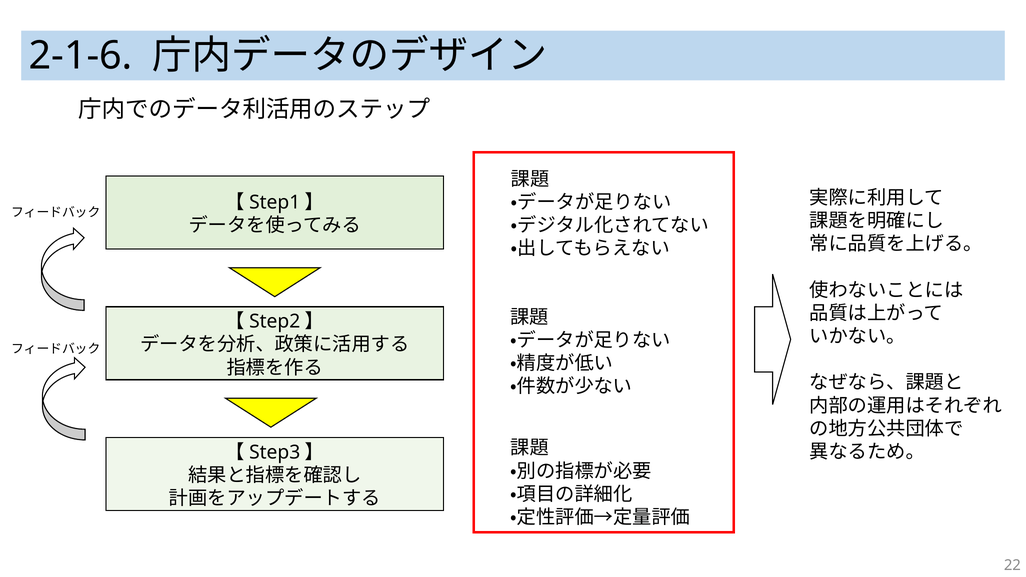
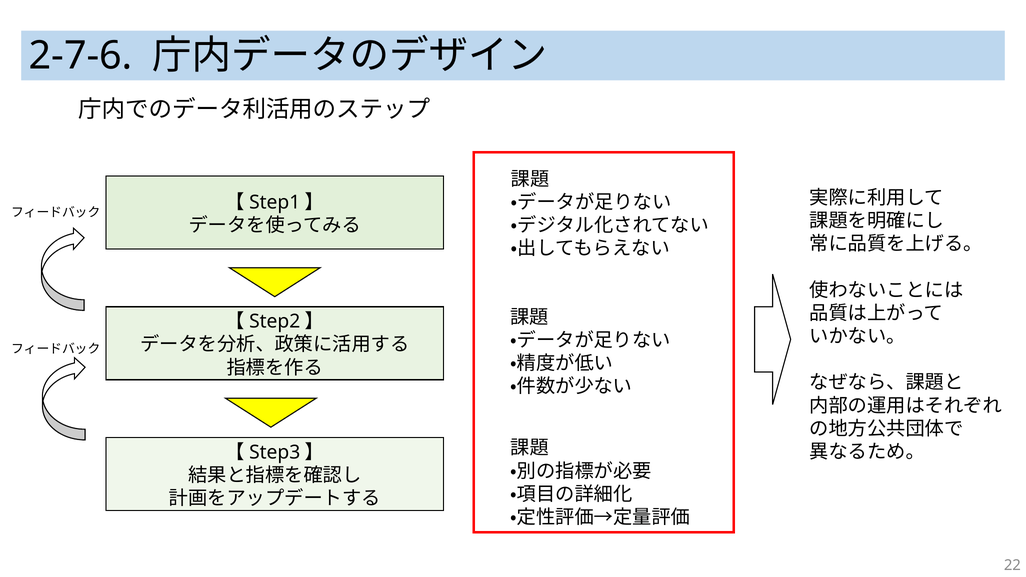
2-1-6: 2-1-6 -> 2-7-6 (81, 56)
